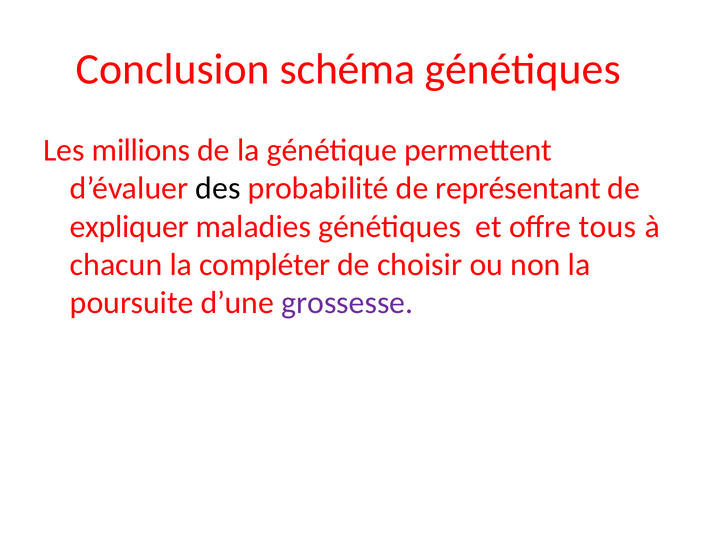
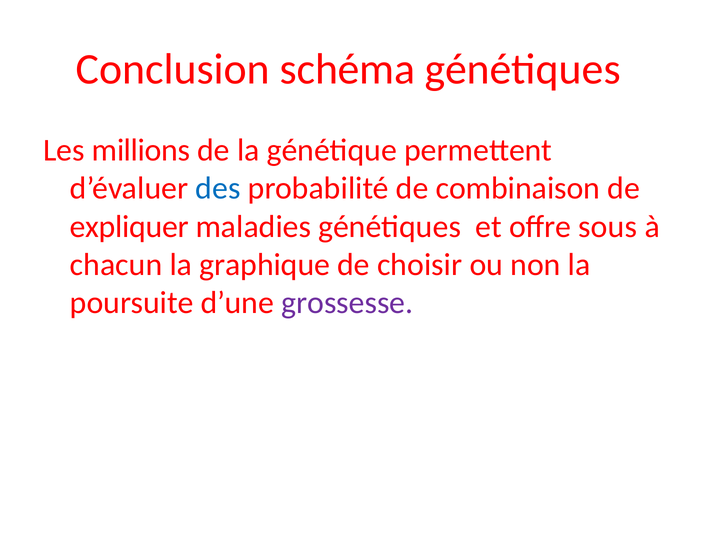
des colour: black -> blue (218, 189)
représentant: représentant -> combinaison (518, 189)
tous: tous -> sous (608, 227)
compléter: compléter -> graphique (265, 265)
